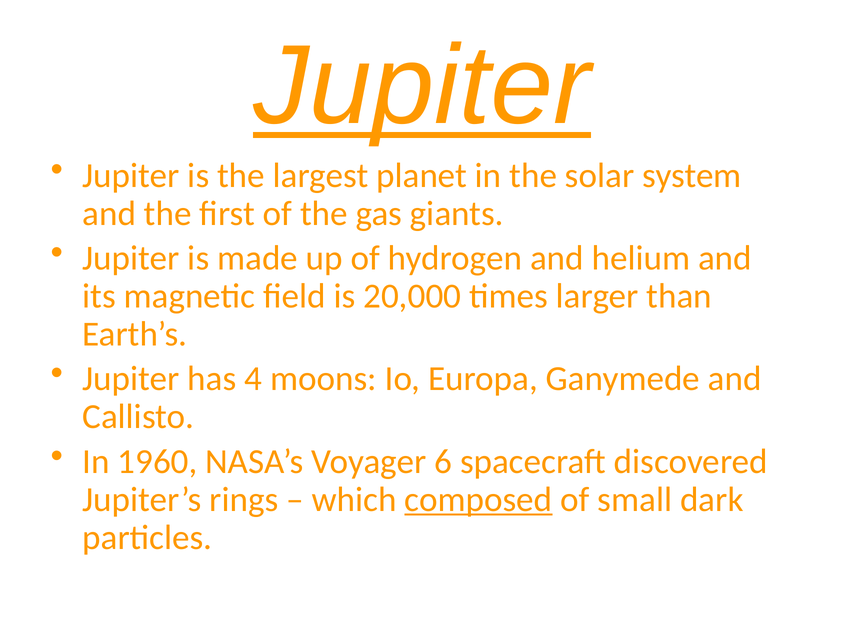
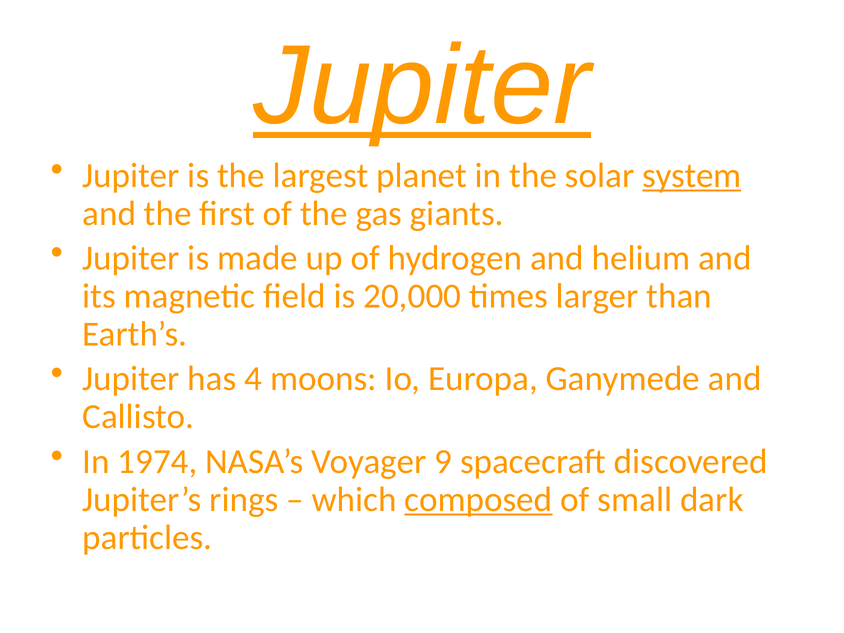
system underline: none -> present (692, 175)
1960: 1960 -> 1974 (157, 462)
6: 6 -> 9 (443, 462)
